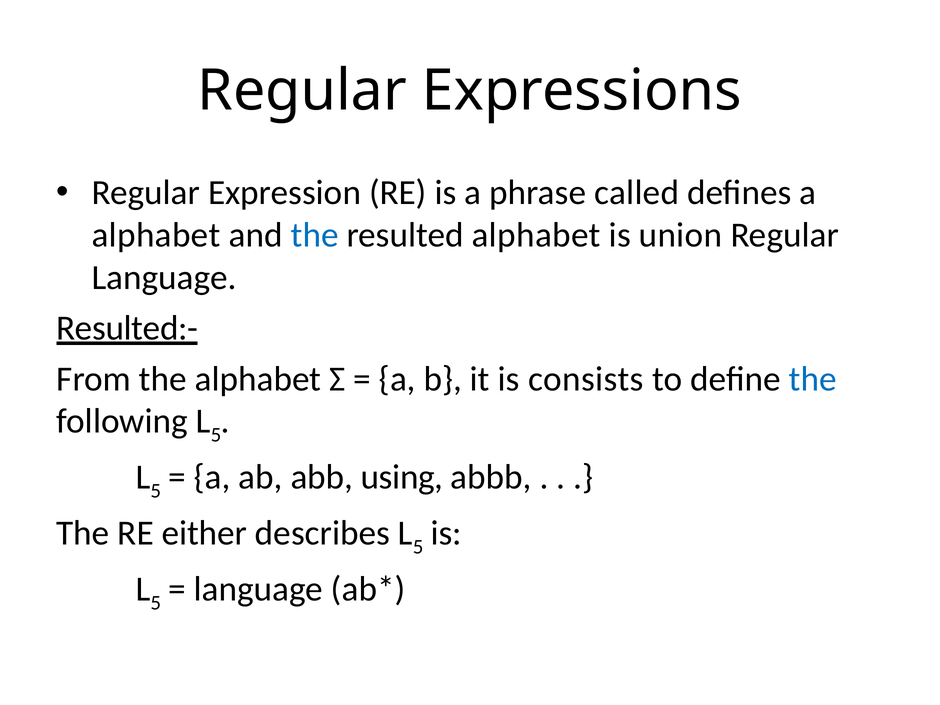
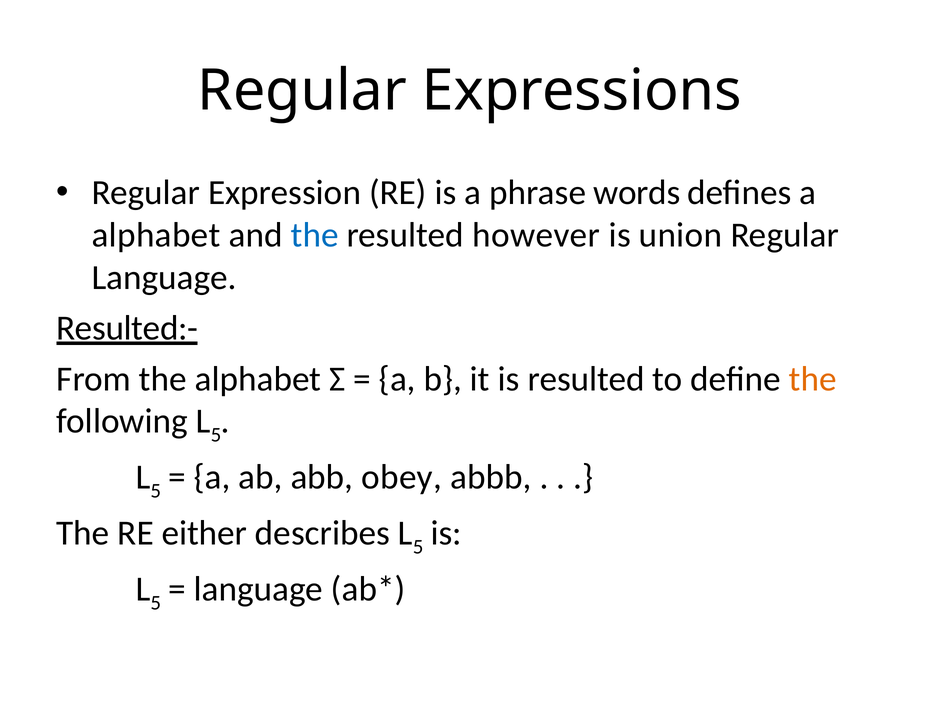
called: called -> words (637, 193)
resulted alphabet: alphabet -> however (536, 235)
is consists: consists -> resulted (586, 379)
the colour: blue -> orange (813, 379)
using: using -> obey (402, 477)
